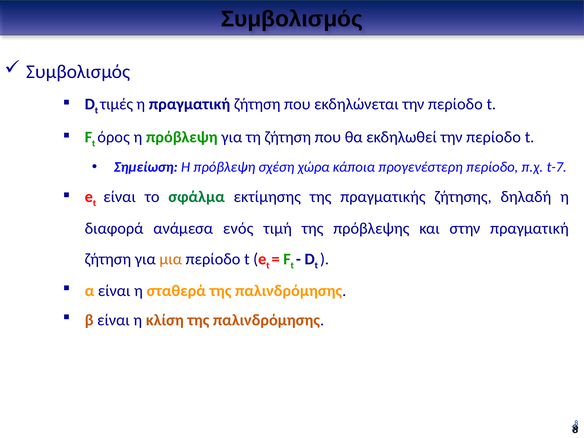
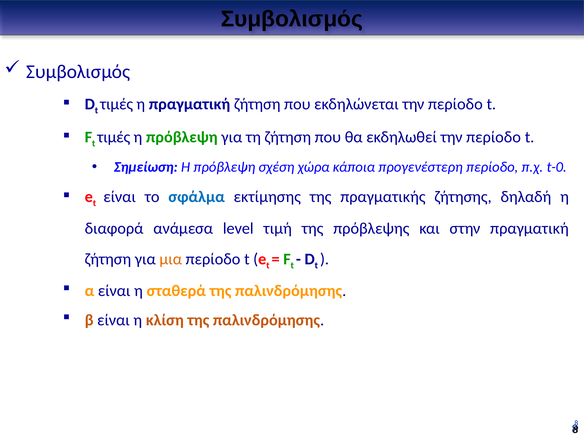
όρος: όρος -> τιμές (114, 137)
t-7: t-7 -> t-0 (557, 167)
σφάλμα colour: green -> blue (197, 197)
ενός: ενός -> level (238, 229)
